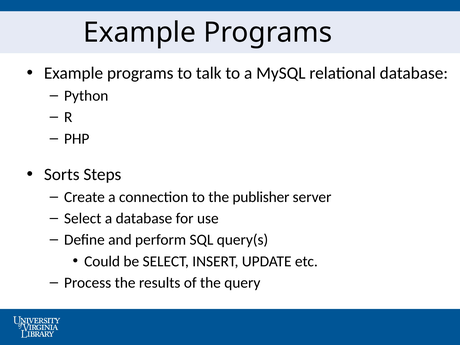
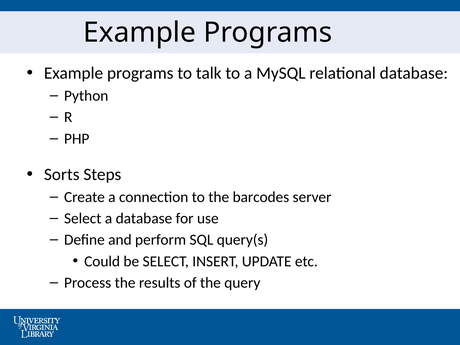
publisher: publisher -> barcodes (261, 197)
